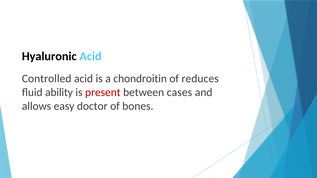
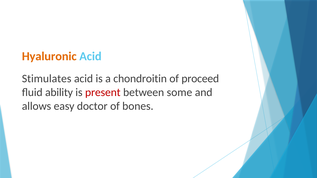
Hyaluronic colour: black -> orange (49, 57)
Controlled: Controlled -> Stimulates (47, 79)
reduces: reduces -> proceed (200, 79)
cases: cases -> some (179, 93)
